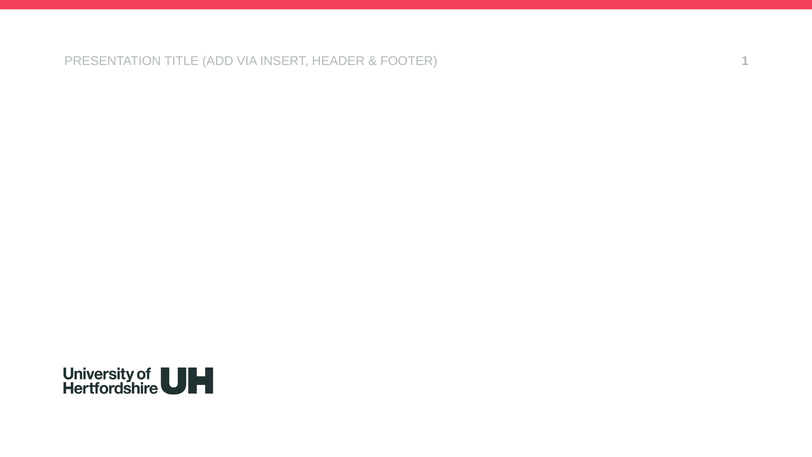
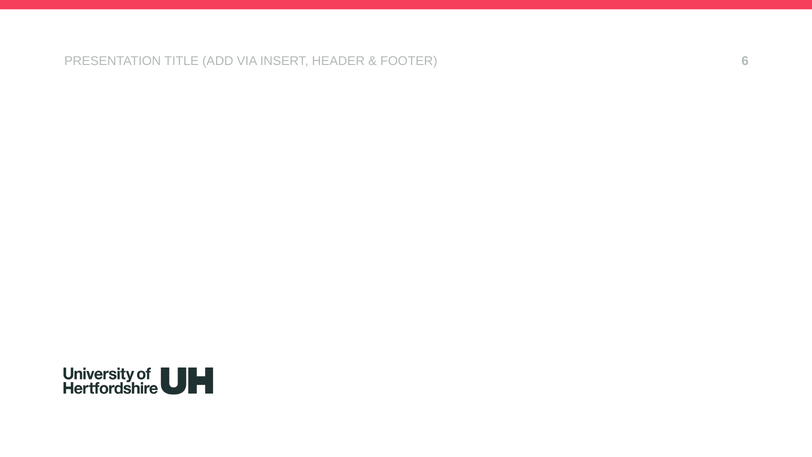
1: 1 -> 6 (745, 61)
